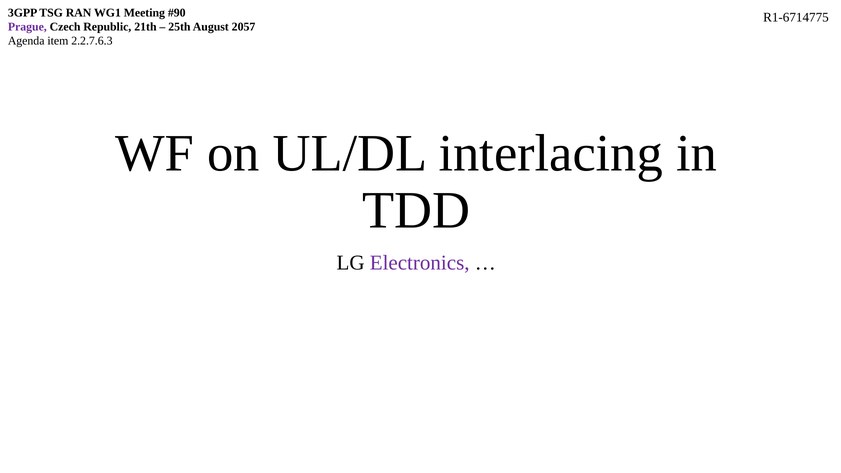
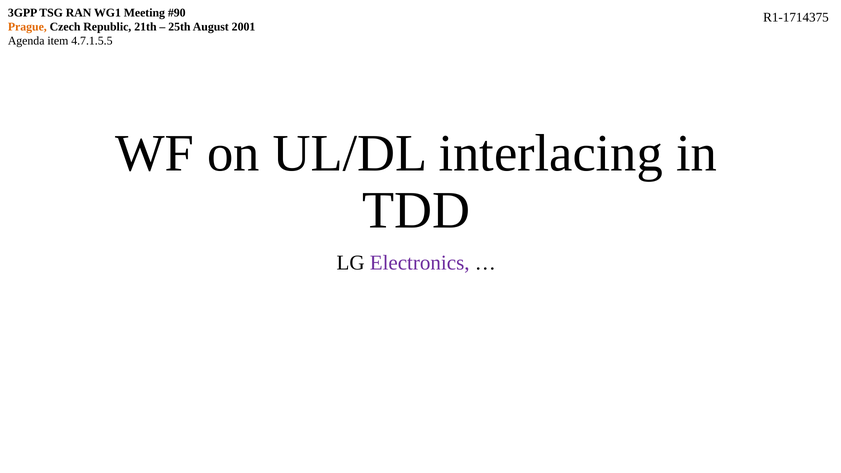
R1-6714775: R1-6714775 -> R1-1714375 (796, 17)
Prague colour: purple -> orange (27, 27)
2057: 2057 -> 2001 (244, 27)
2.2.7.6.3: 2.2.7.6.3 -> 4.7.1.5.5 (92, 41)
